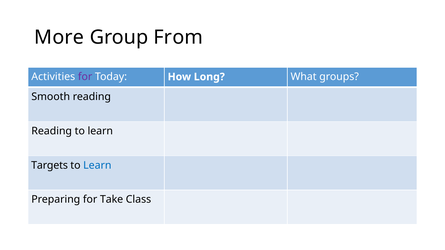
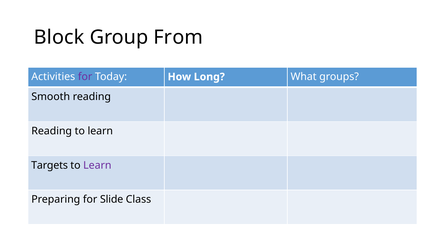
More: More -> Block (59, 37)
Learn colour: blue -> purple (97, 165)
Take: Take -> Slide (112, 200)
